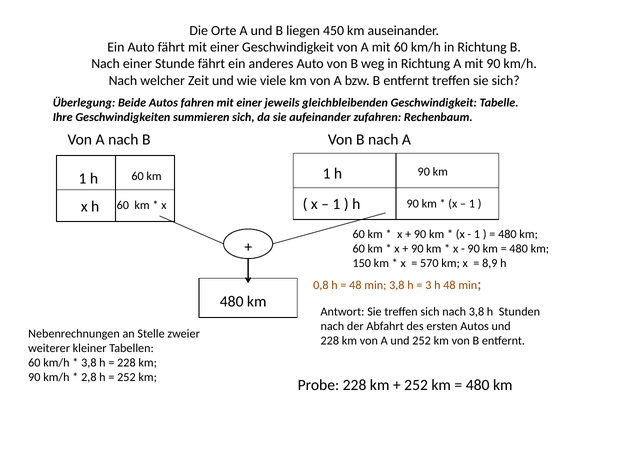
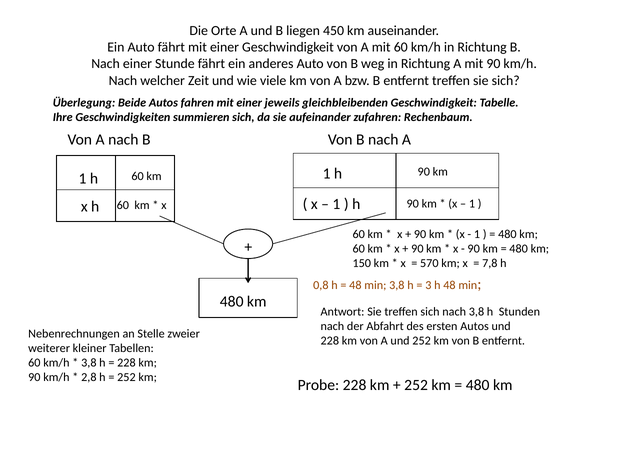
8,9: 8,9 -> 7,8 (490, 263)
